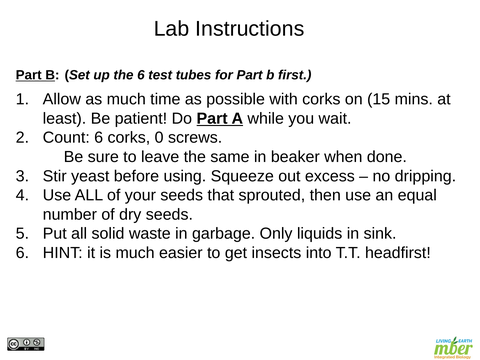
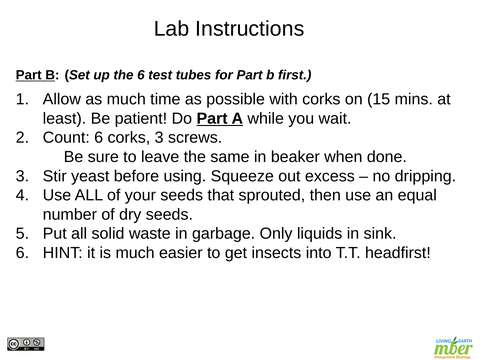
corks 0: 0 -> 3 (159, 138)
